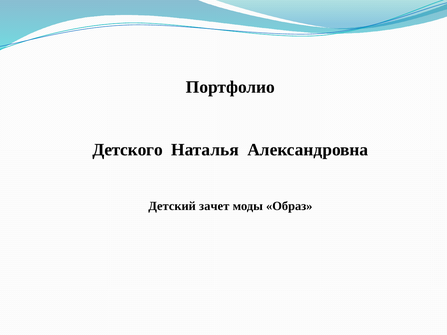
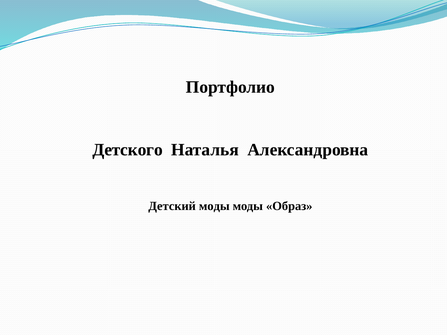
Детский зачет: зачет -> моды (214, 206)
